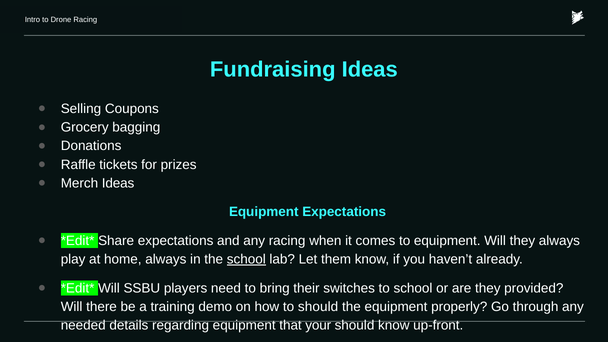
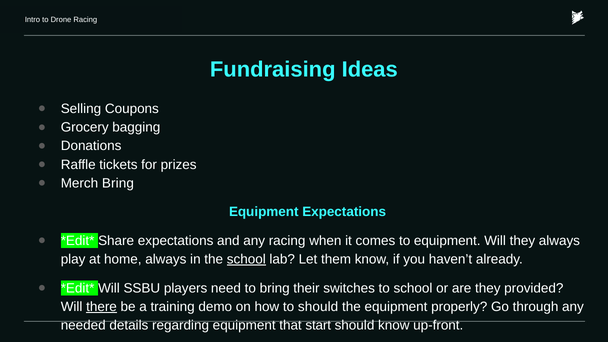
Merch Ideas: Ideas -> Bring (118, 183)
there underline: none -> present (102, 307)
your: your -> start (318, 325)
